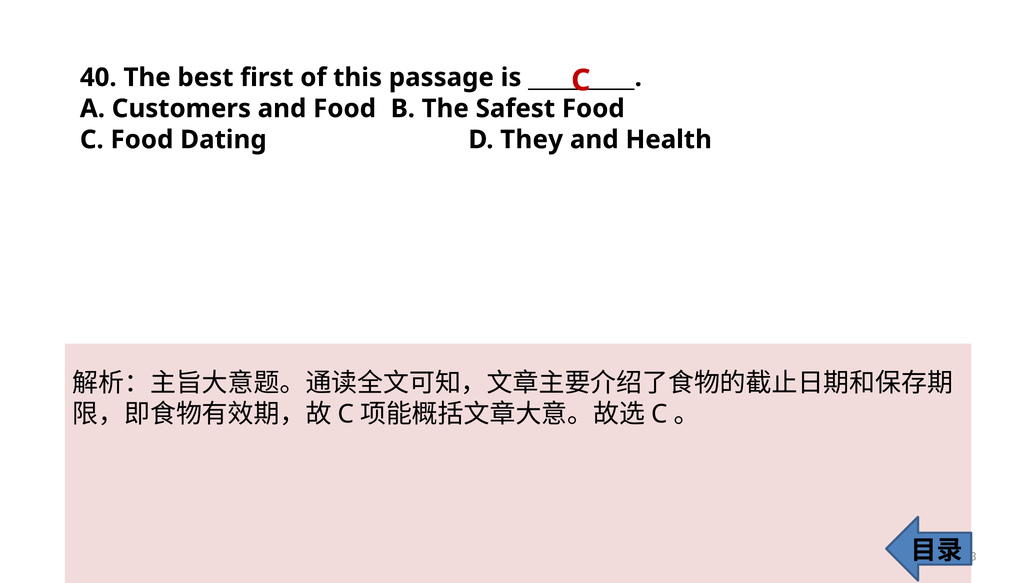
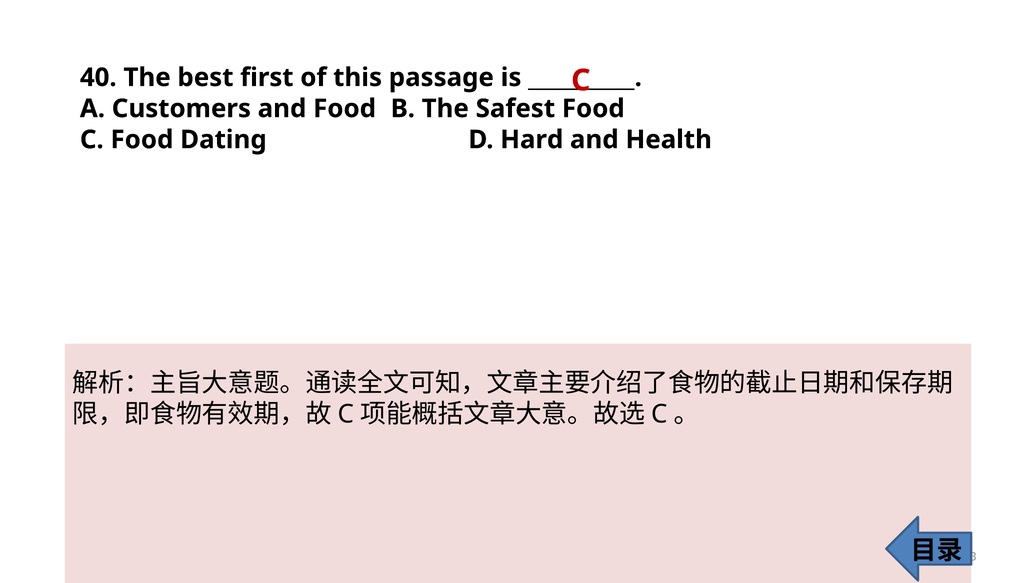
They: They -> Hard (532, 140)
